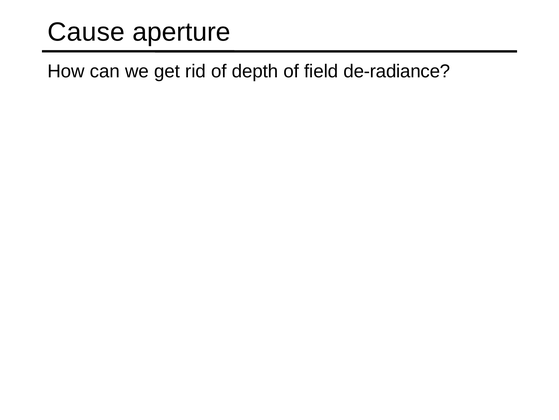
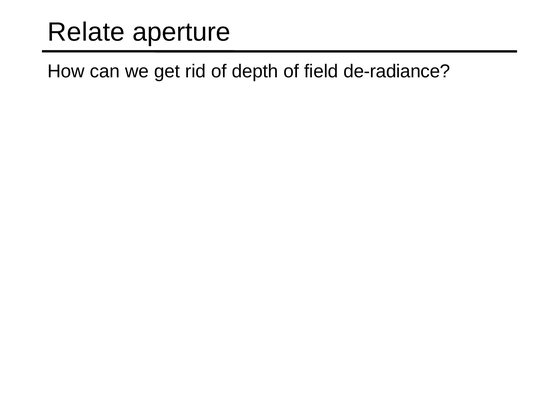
Cause: Cause -> Relate (86, 32)
